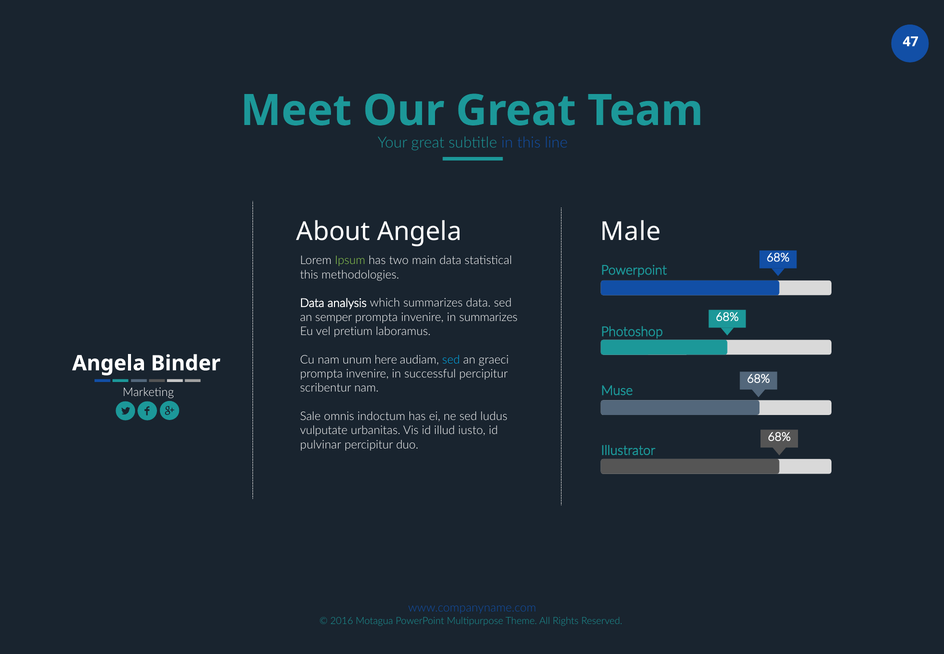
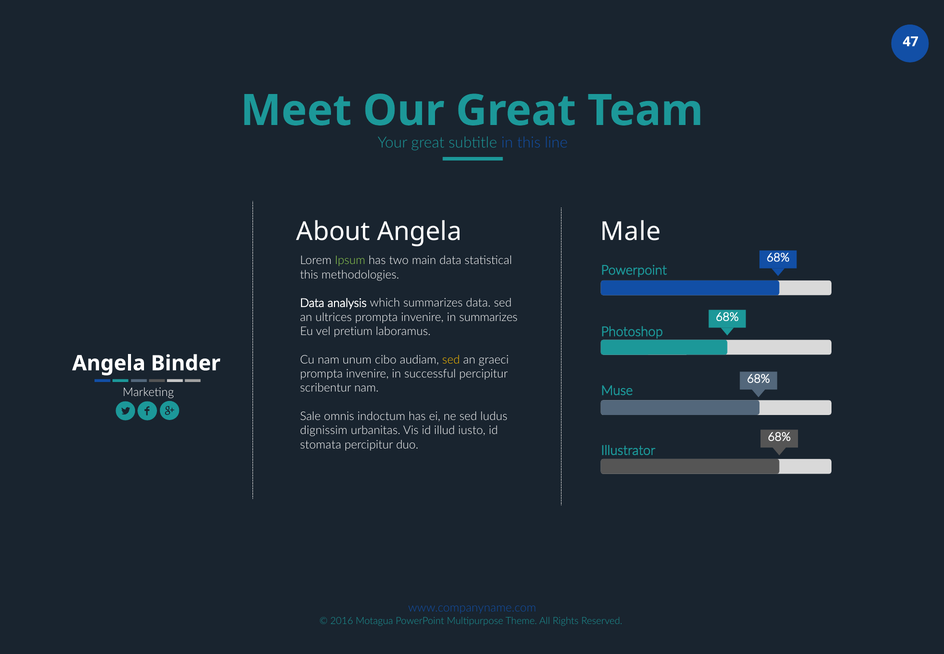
semper: semper -> ultrices (334, 317)
here: here -> cibo (386, 359)
sed colour: light blue -> yellow (451, 359)
vulputate: vulputate -> dignissim (324, 430)
pulvinar: pulvinar -> stomata (321, 444)
